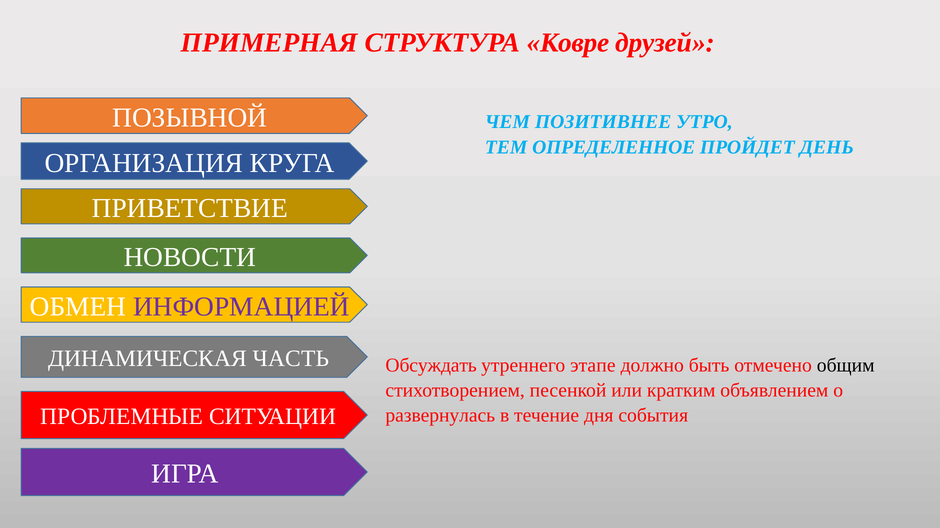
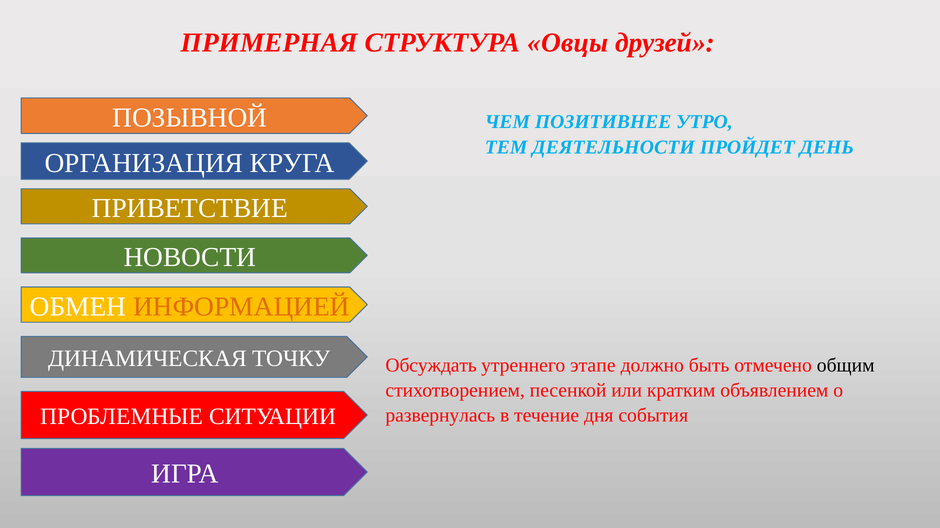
Ковре: Ковре -> Овцы (568, 43)
ОПРЕДЕЛЕННОЕ: ОПРЕДЕЛЕННОЕ -> ДЕЯТЕЛЬНОСТИ (613, 147)
ИНФОРМАЦИЕЙ colour: purple -> orange (241, 307)
ЧАСТЬ: ЧАСТЬ -> ТОЧКУ (291, 359)
